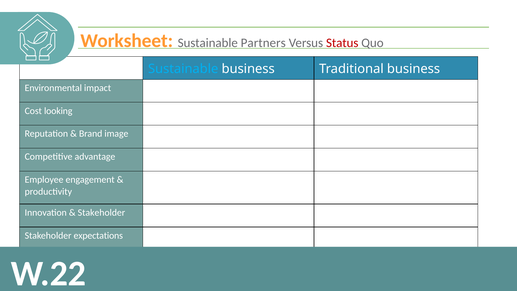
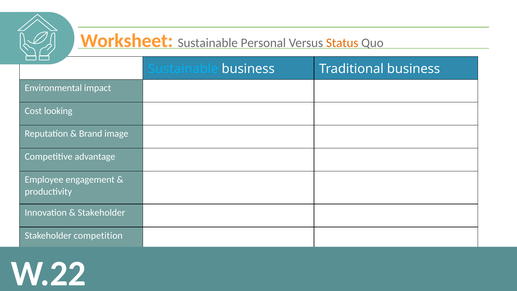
Partners: Partners -> Personal (263, 43)
Status colour: red -> orange (342, 43)
expectations: expectations -> competition (98, 235)
